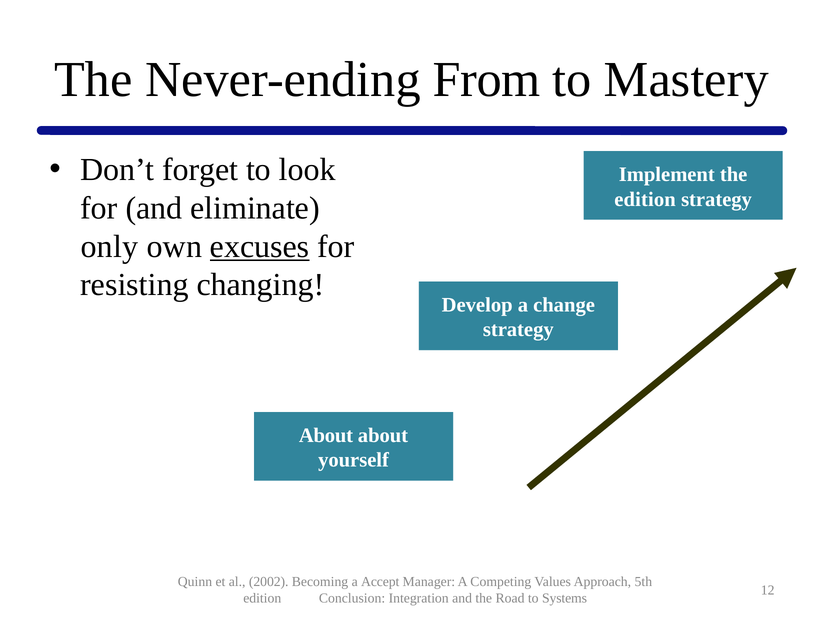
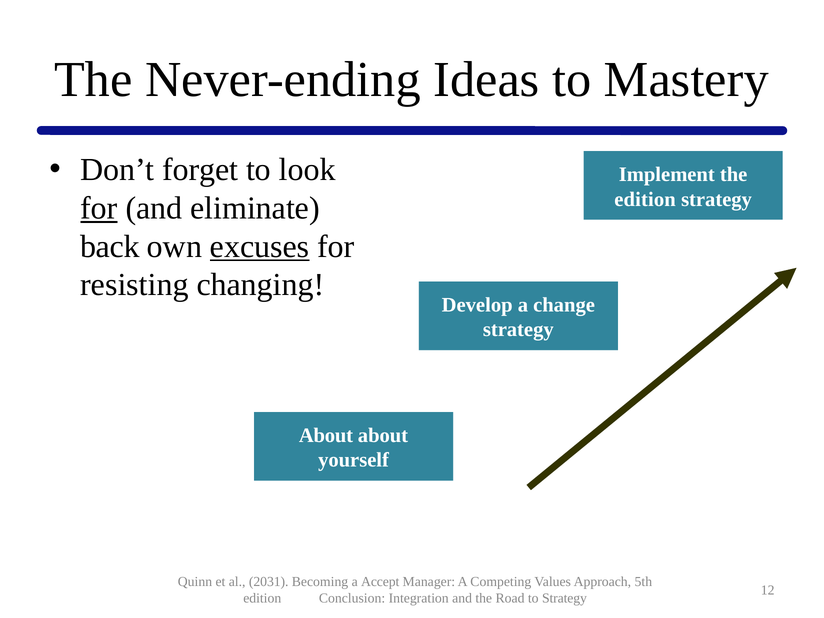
From: From -> Ideas (486, 80)
for underline: none -> present (99, 208)
only: only -> back (110, 246)
2002: 2002 -> 2031 (269, 582)
to Systems: Systems -> Strategy (564, 598)
